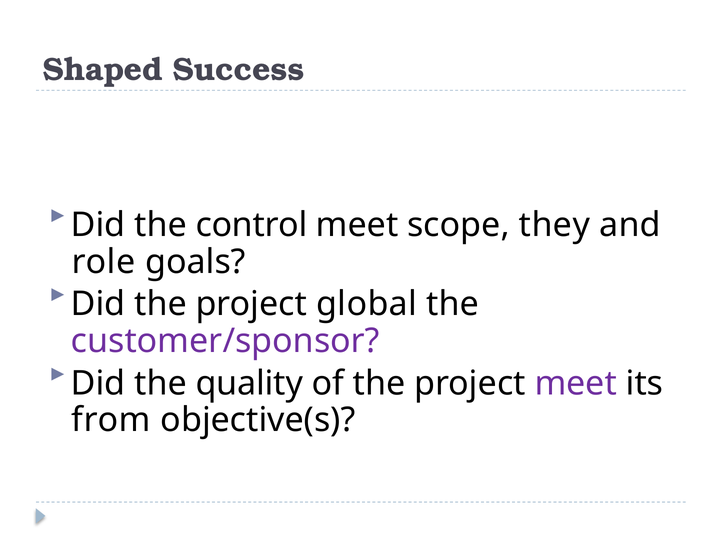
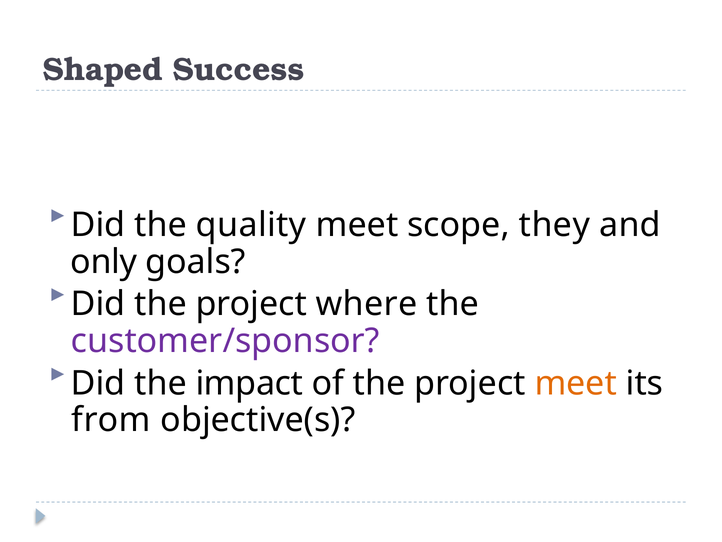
control: control -> quality (251, 225)
role: role -> only (104, 262)
global: global -> where (367, 304)
quality: quality -> impact (249, 383)
meet colour: purple -> orange (576, 383)
